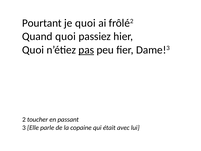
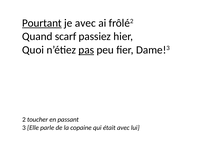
Pourtant underline: none -> present (42, 23)
je quoi: quoi -> avec (85, 23)
Quand quoi: quoi -> scarf (66, 36)
